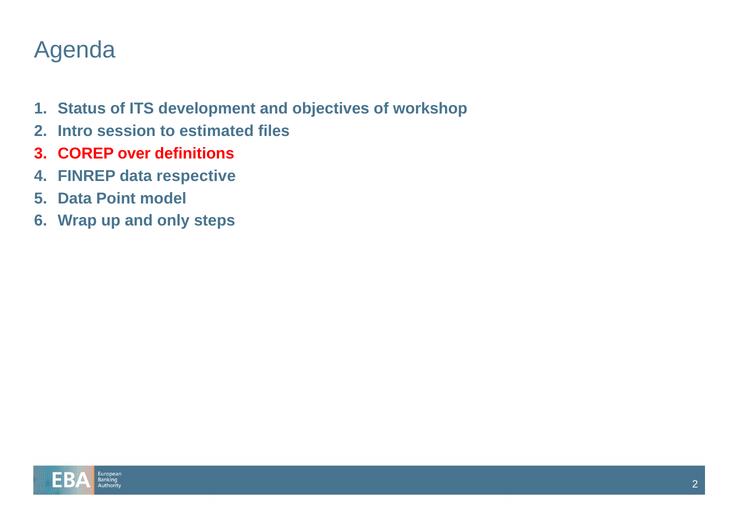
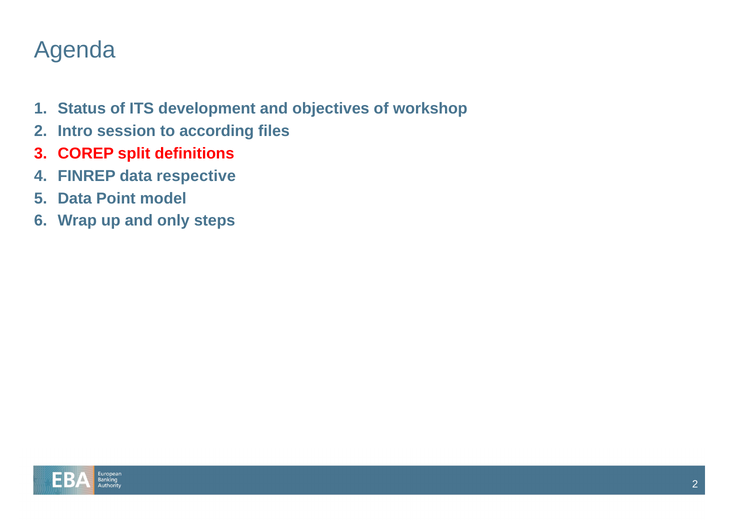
estimated: estimated -> according (217, 131)
over: over -> split (134, 153)
